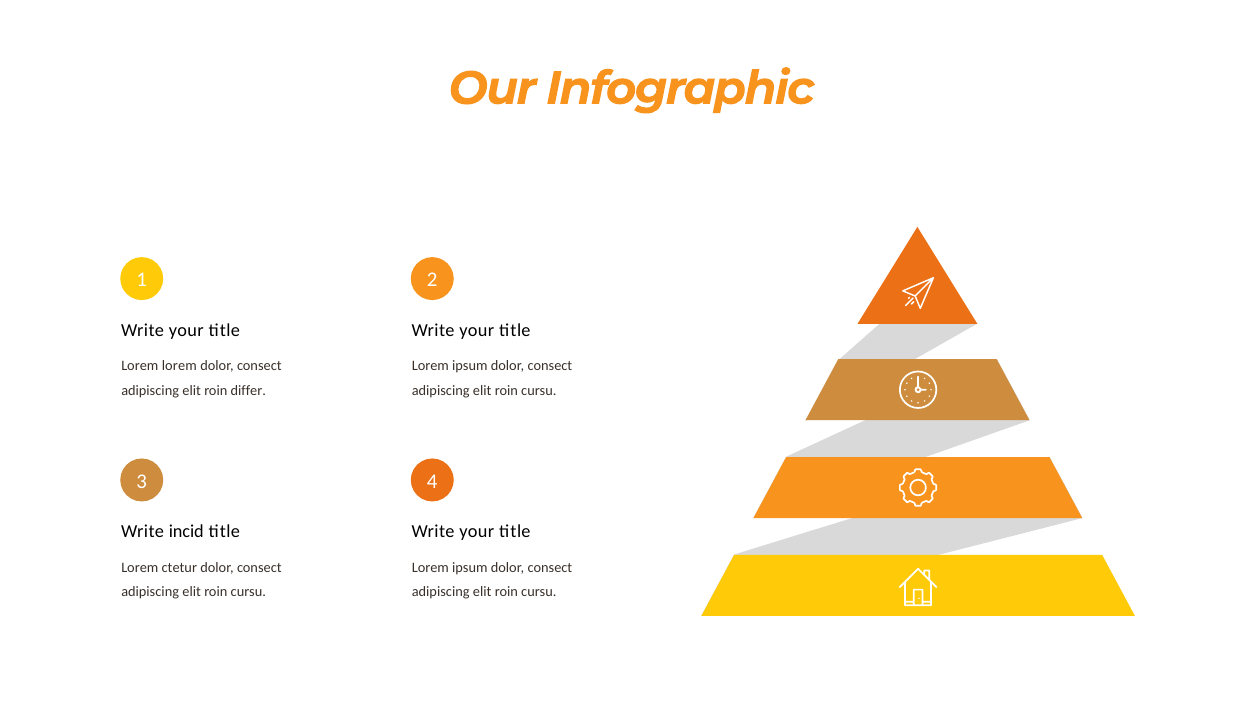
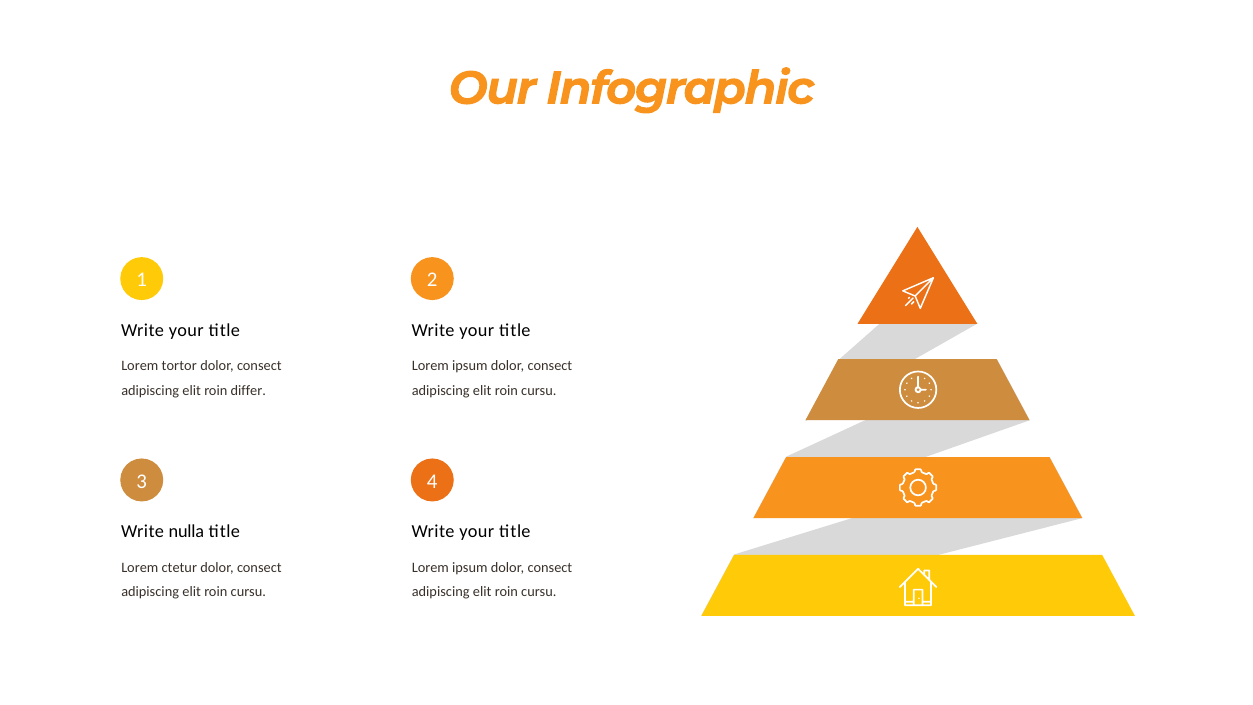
Lorem lorem: lorem -> tortor (179, 366)
incid: incid -> nulla (186, 532)
